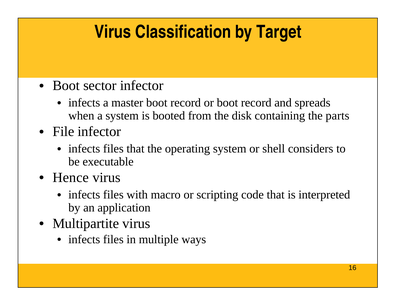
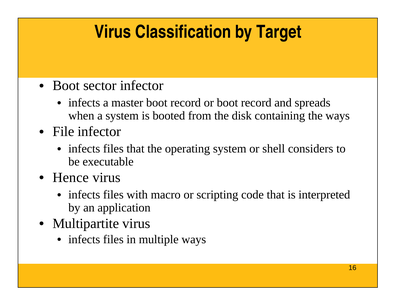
the parts: parts -> ways (338, 116)
